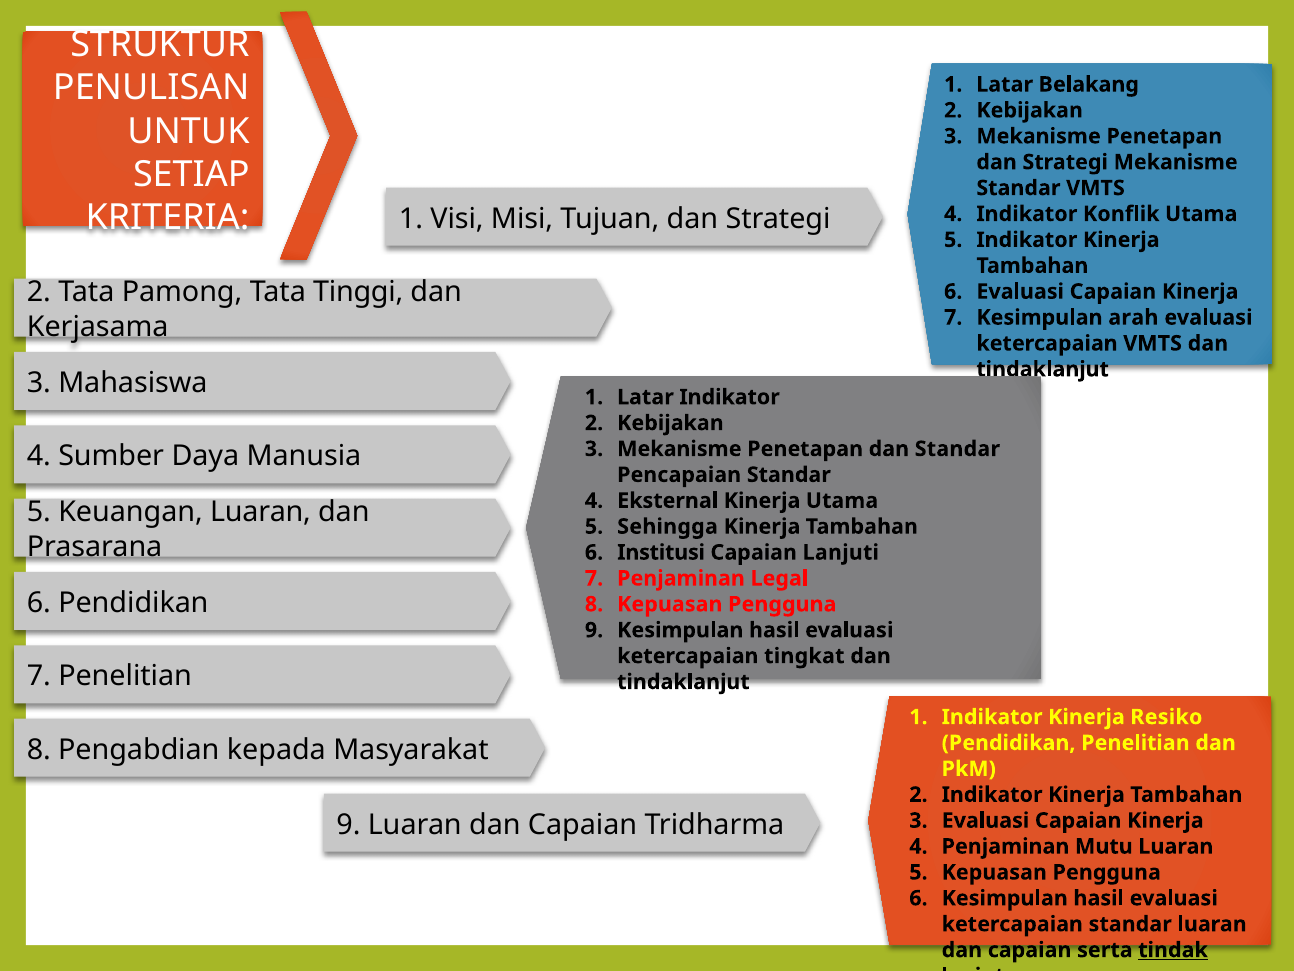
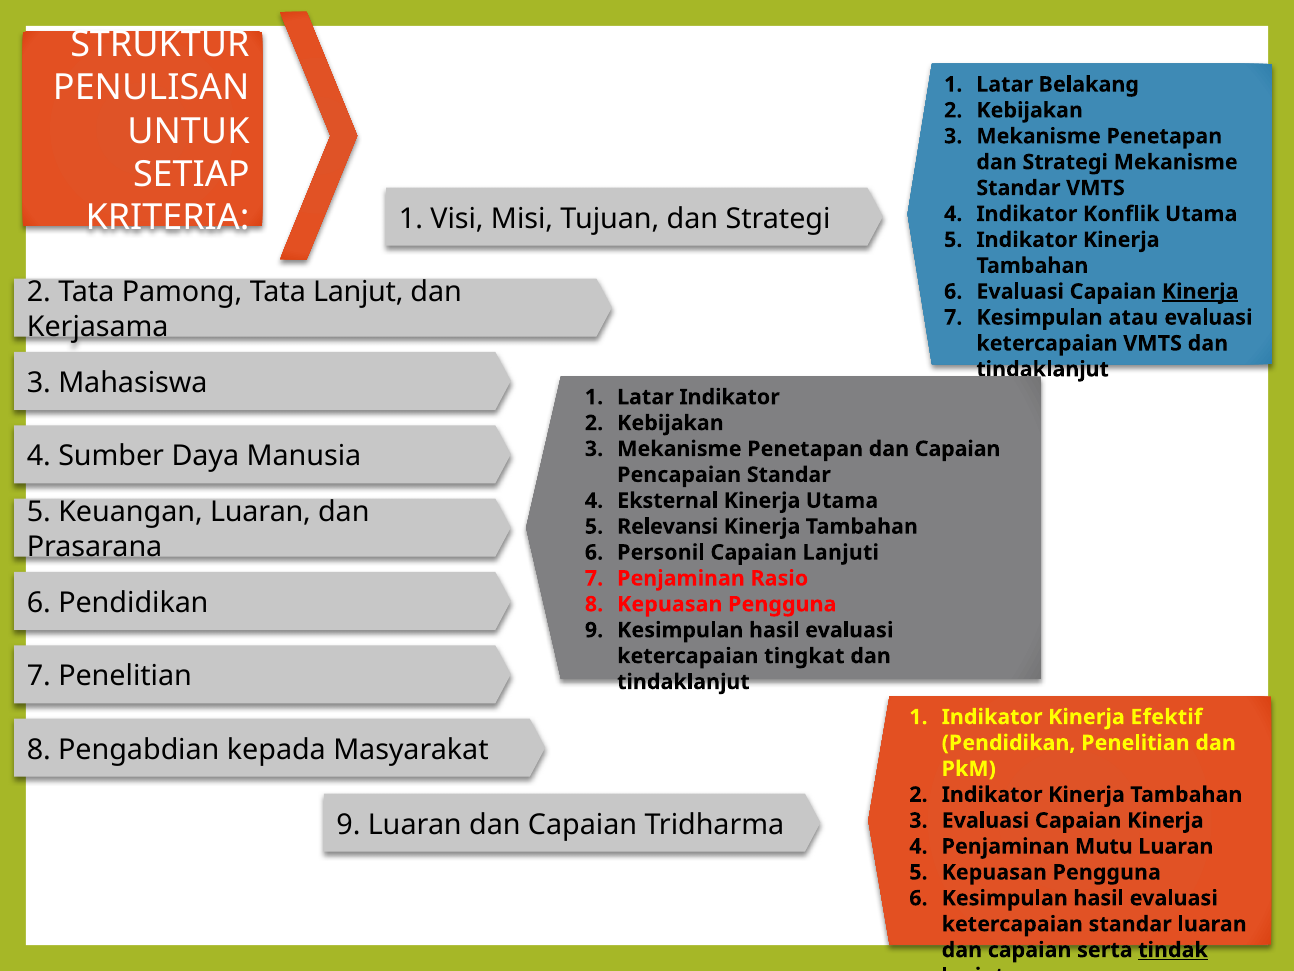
Tata Tinggi: Tinggi -> Lanjut (358, 292)
Kinerja underline: none -> present (1200, 291)
arah: arah -> atau (1133, 317)
Penetapan dan Standar: Standar -> Capaian (958, 449)
Sehingga: Sehingga -> Relevansi (668, 526)
Institusi: Institusi -> Personil (661, 552)
Legal: Legal -> Rasio (779, 578)
Resiko: Resiko -> Efektif (1166, 717)
